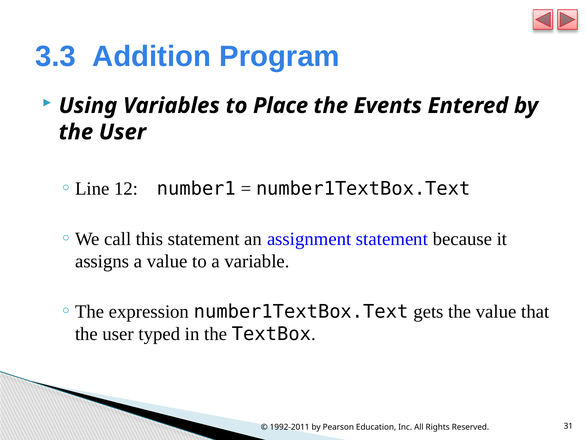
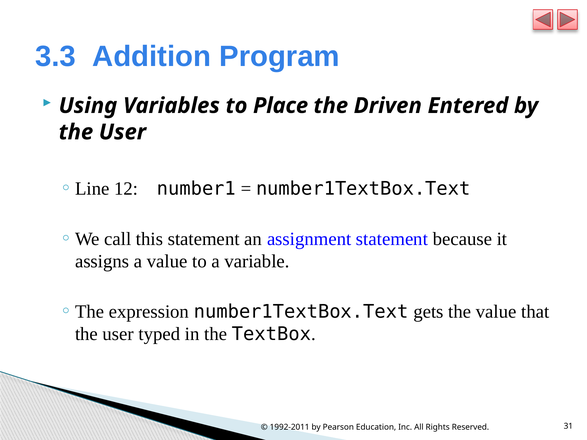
Events: Events -> Driven (388, 106)
